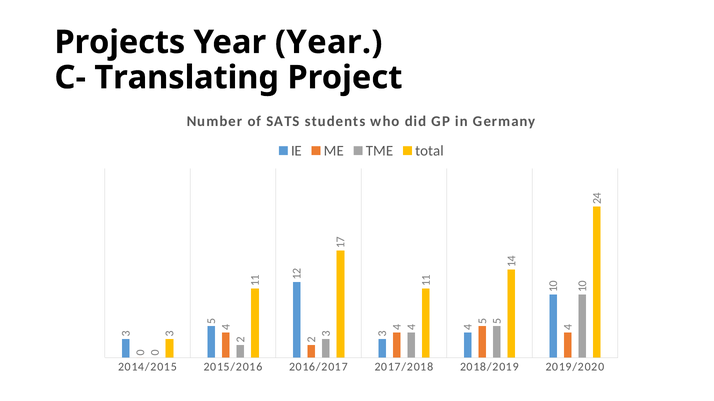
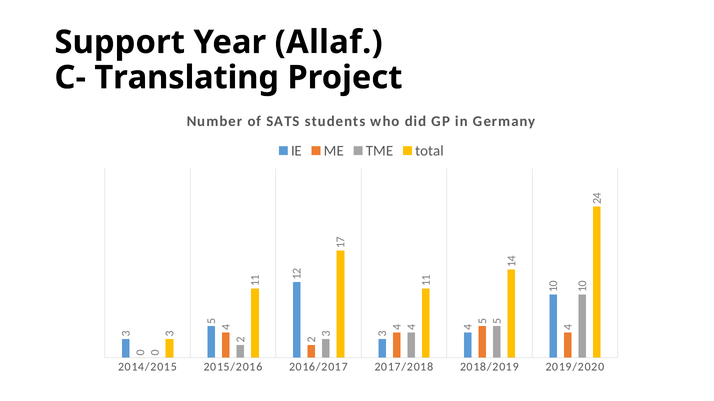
Projects: Projects -> Support (120, 42)
Year Year: Year -> Allaf (329, 42)
